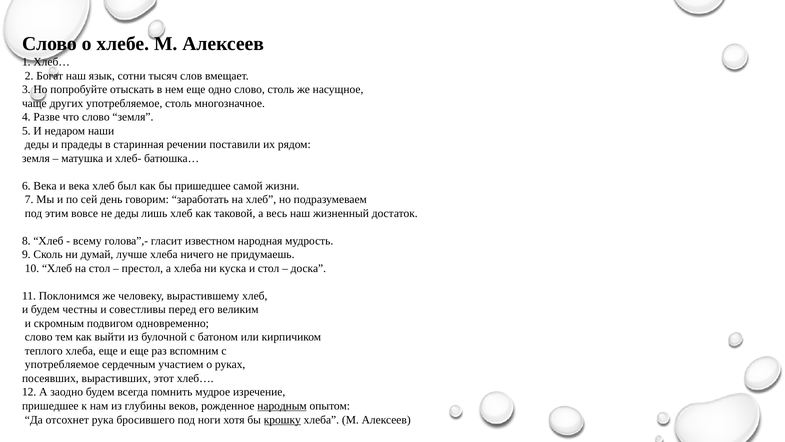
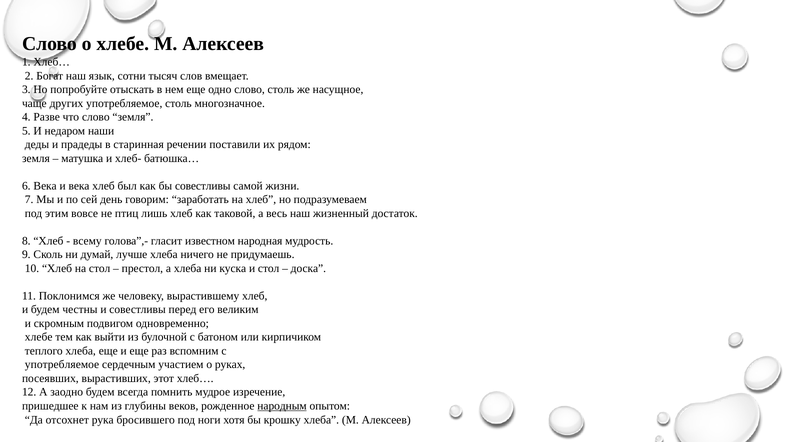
бы пришедшее: пришедшее -> совестливы (203, 186)
не деды: деды -> птиц (127, 213)
слово: слово -> хлебе (39, 337)
крошку underline: present -> none (282, 419)
